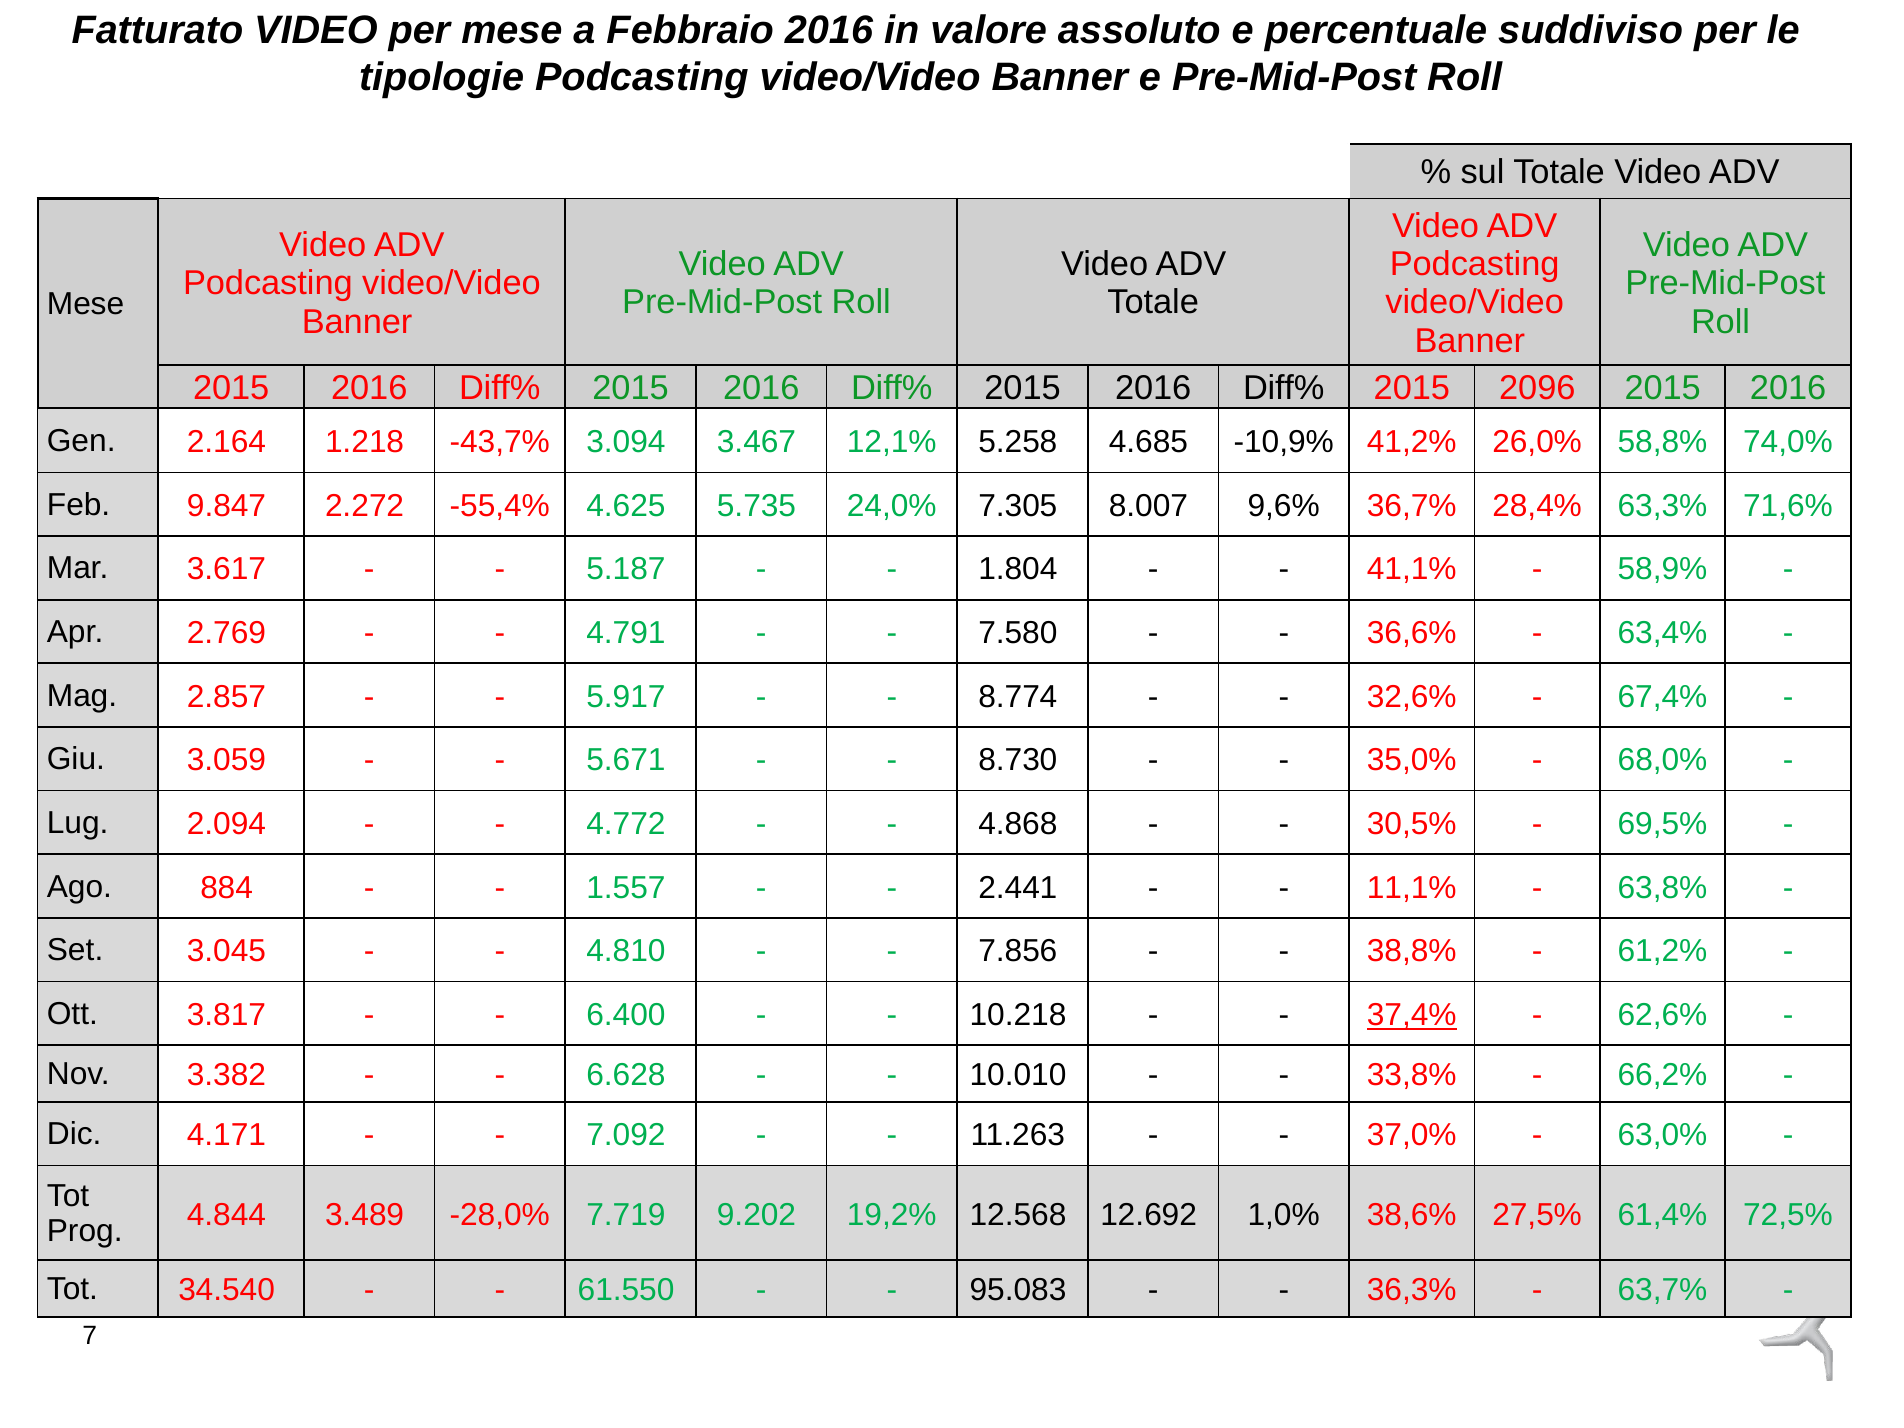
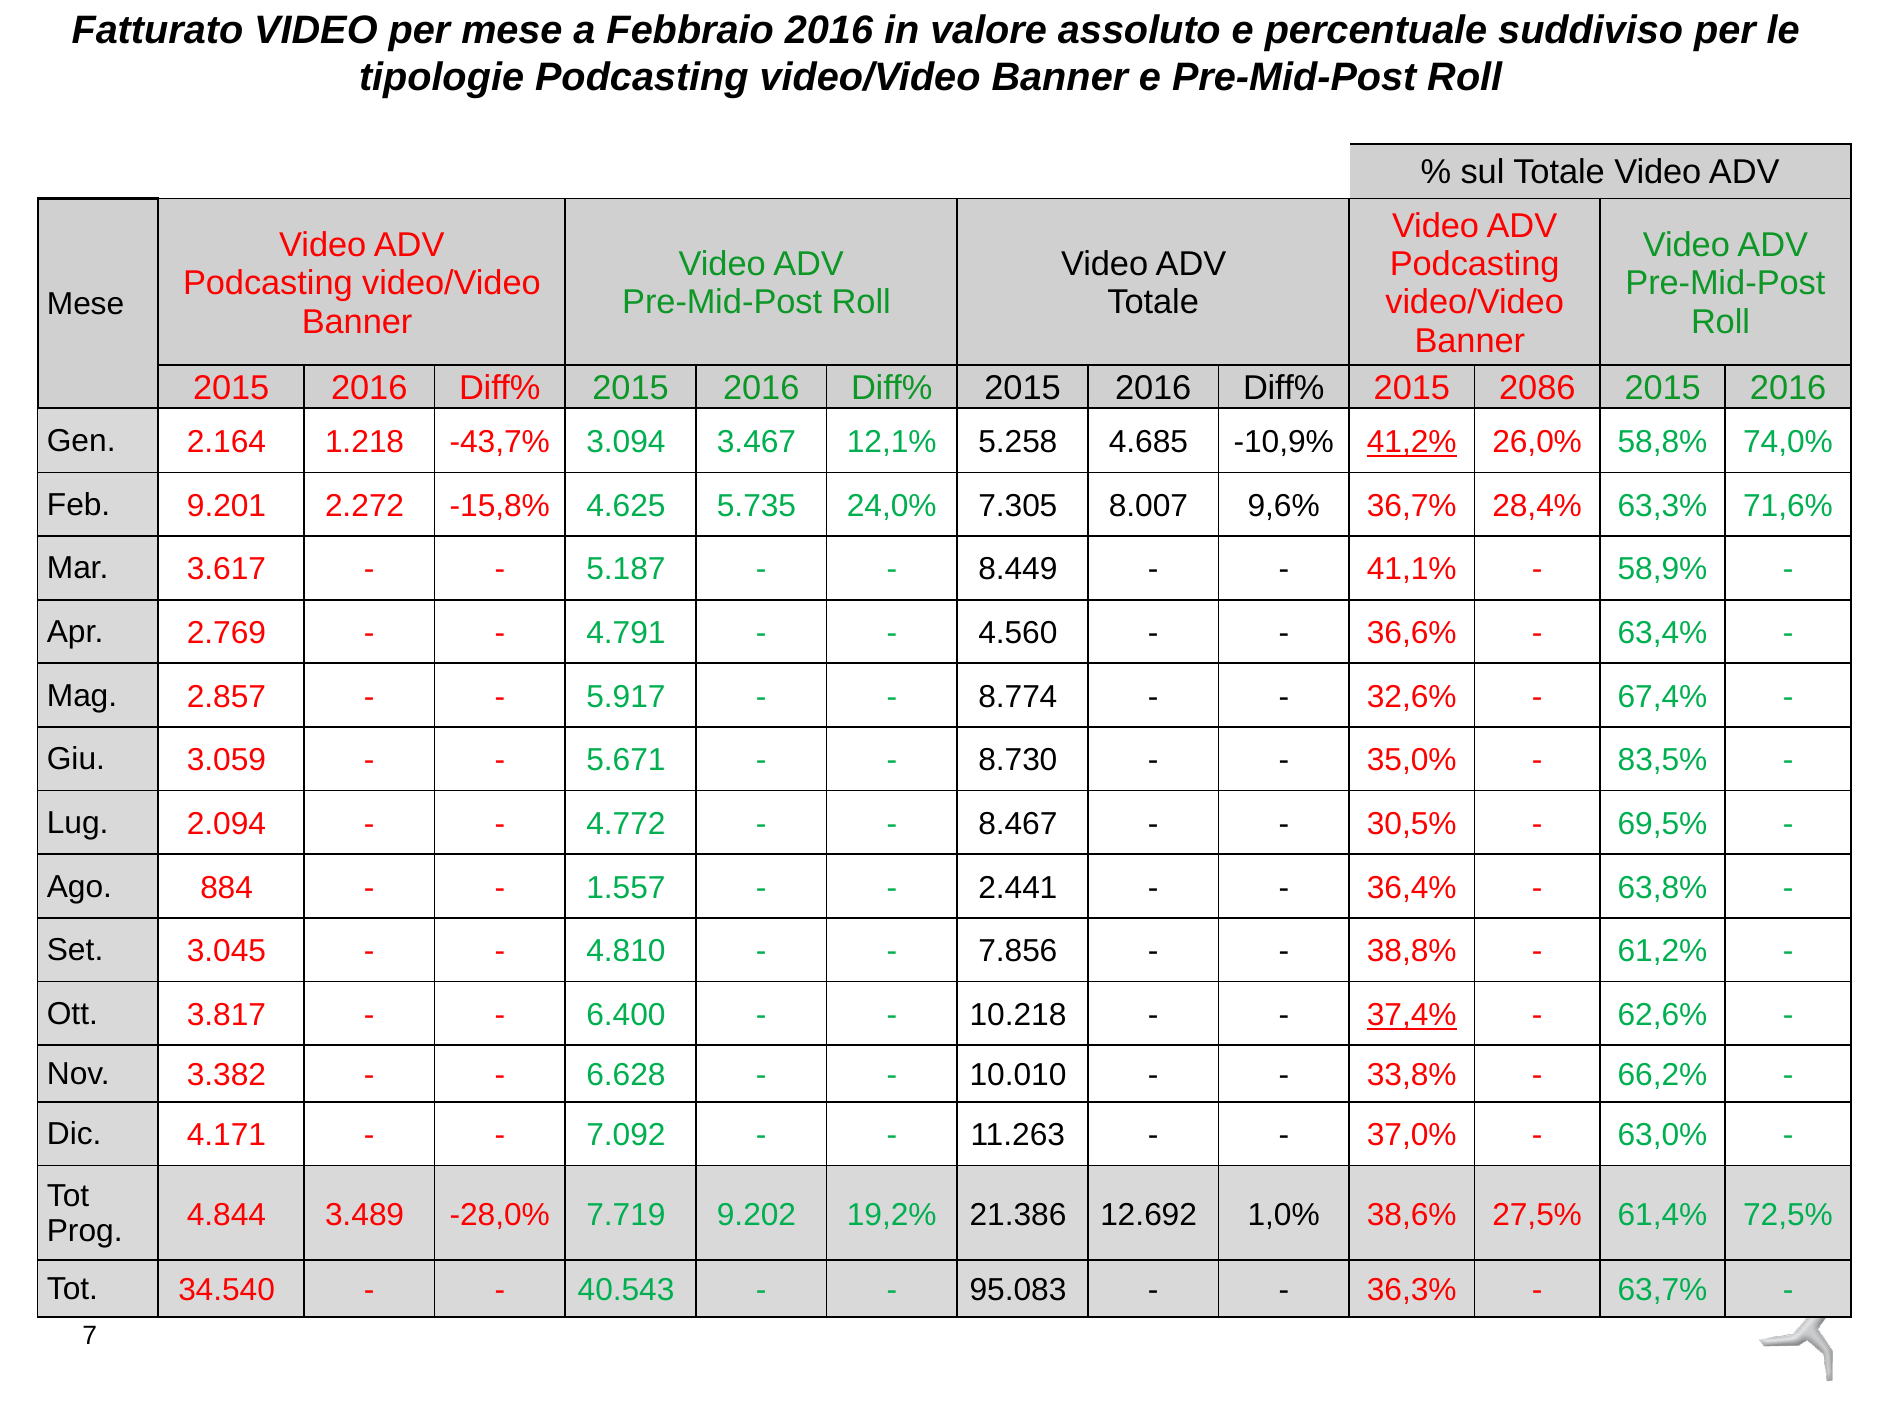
2096: 2096 -> 2086 (1537, 388)
41,2% underline: none -> present (1412, 442)
9.847: 9.847 -> 9.201 (227, 506)
-55,4%: -55,4% -> -15,8% (500, 506)
1.804: 1.804 -> 8.449 (1018, 569)
7.580: 7.580 -> 4.560 (1018, 633)
68,0%: 68,0% -> 83,5% (1663, 760)
4.868: 4.868 -> 8.467 (1018, 824)
11,1%: 11,1% -> 36,4% (1412, 888)
12.568: 12.568 -> 21.386 (1018, 1215)
61.550: 61.550 -> 40.543 (626, 1290)
